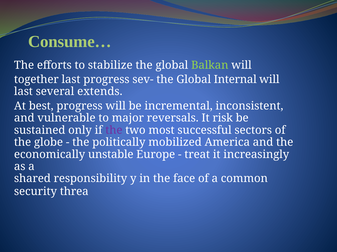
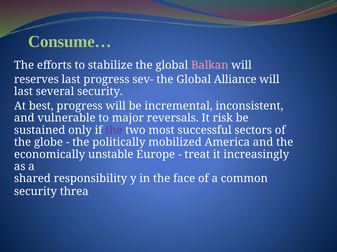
Balkan colour: light green -> pink (210, 65)
together: together -> reserves (36, 80)
Internal: Internal -> Alliance (235, 80)
several extends: extends -> security (100, 92)
